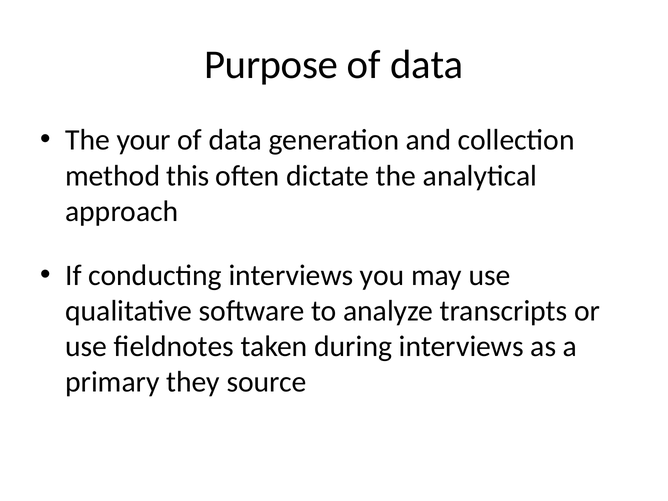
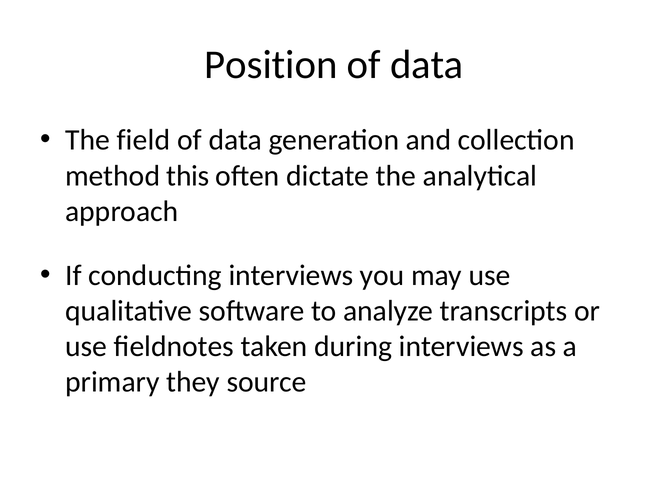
Purpose: Purpose -> Position (271, 65)
your: your -> field (143, 140)
